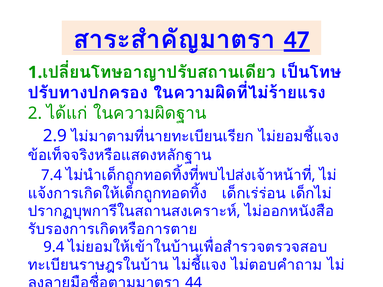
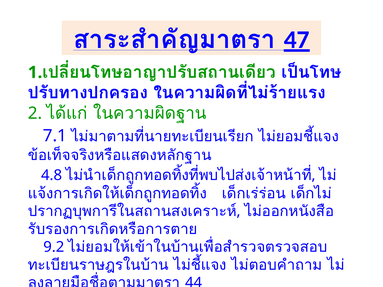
2.9: 2.9 -> 7.1 (55, 136)
7.4: 7.4 -> 4.8 (52, 175)
9.4: 9.4 -> 9.2 (54, 247)
